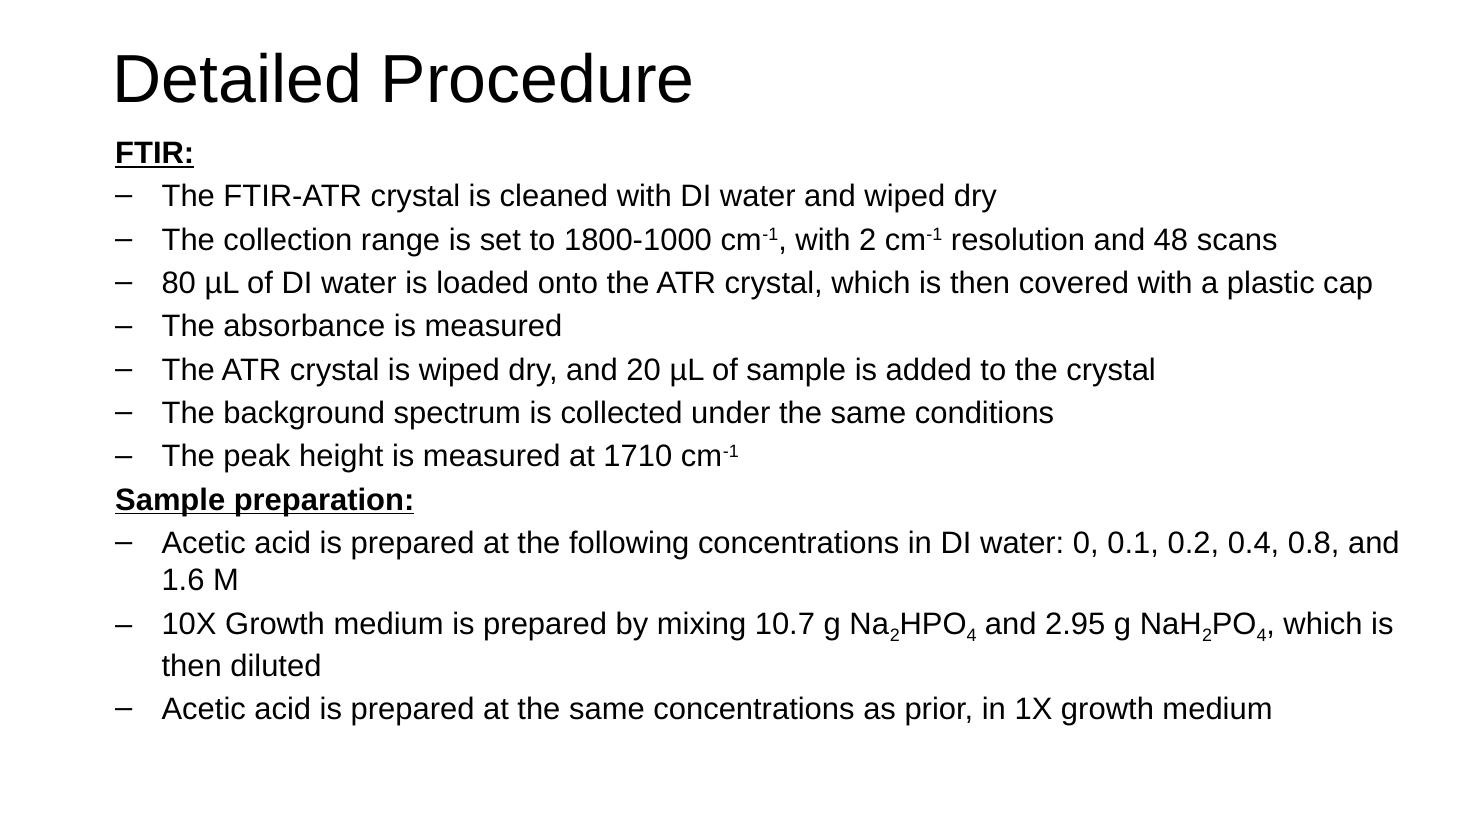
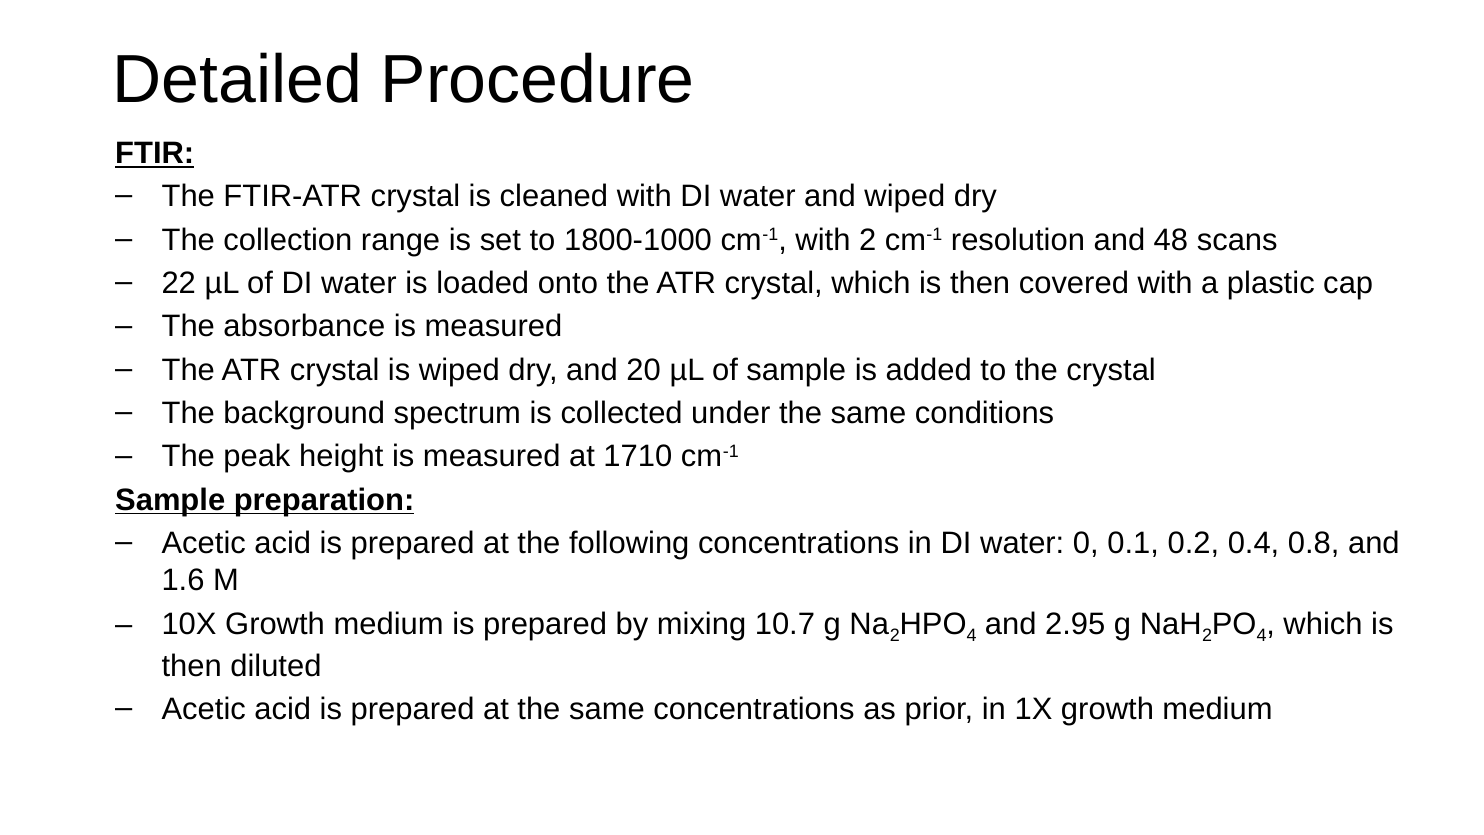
80: 80 -> 22 (179, 283)
